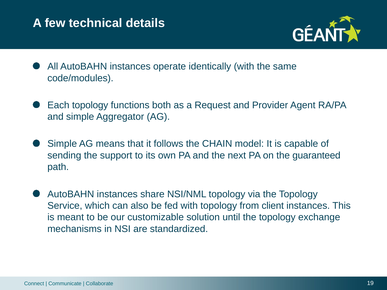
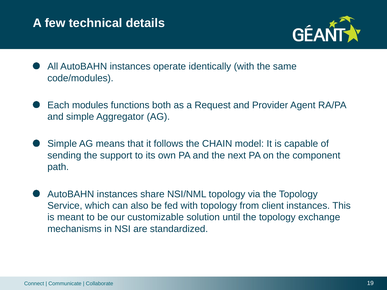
Each topology: topology -> modules (90, 105)
guaranteed: guaranteed -> component (316, 156)
